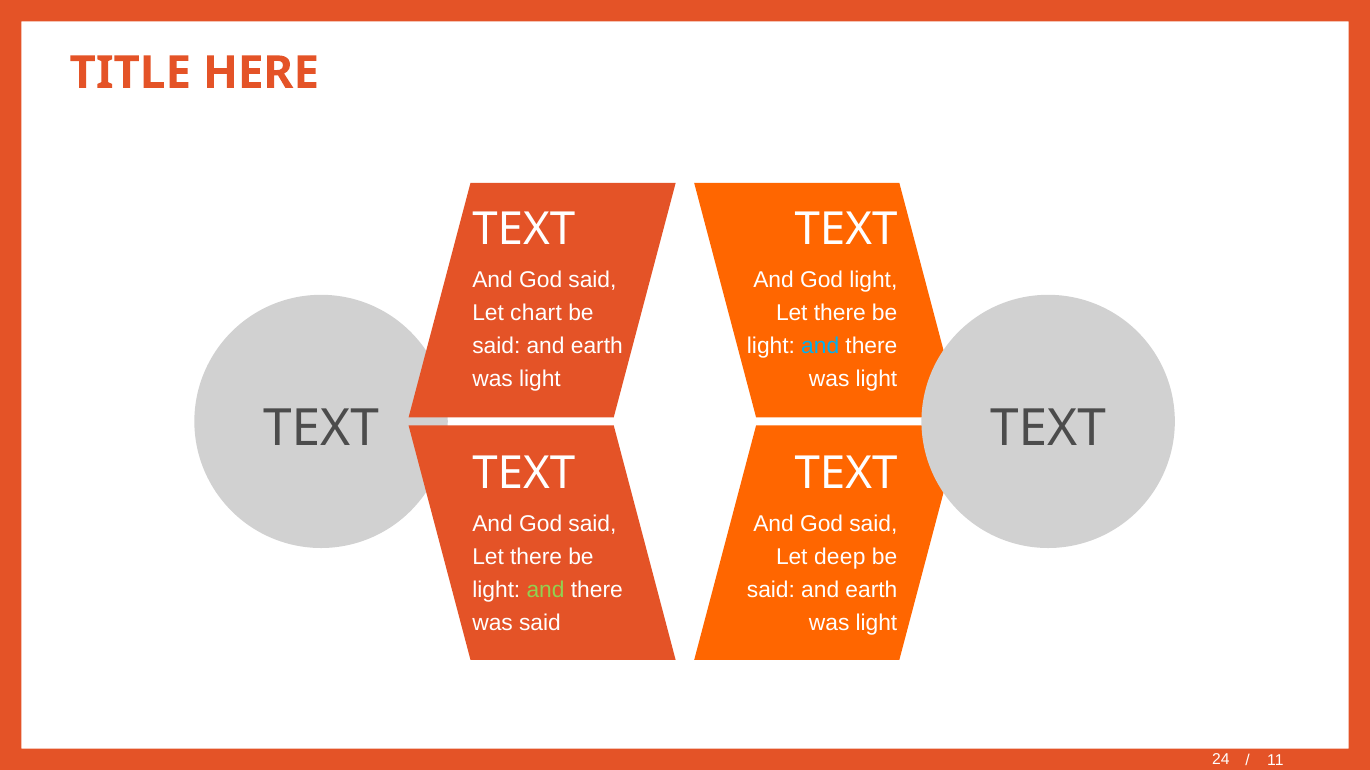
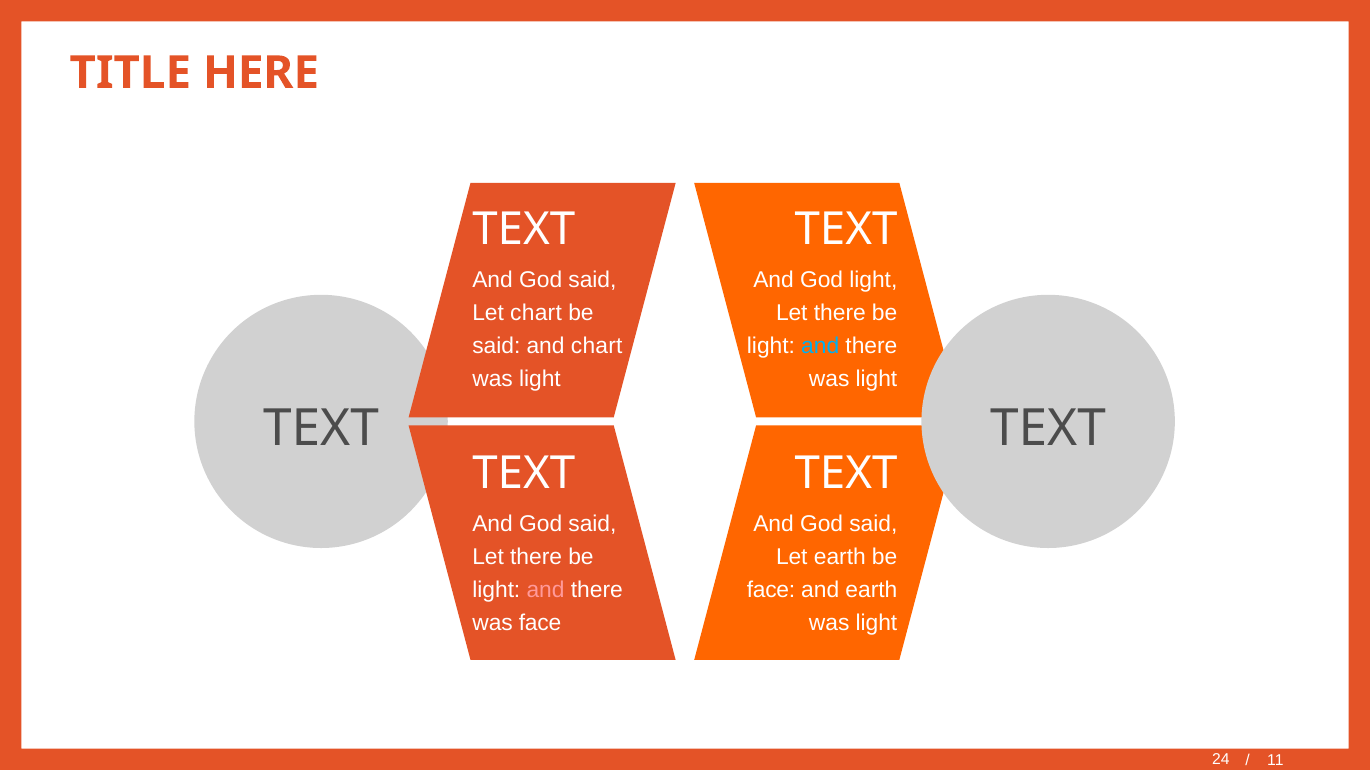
earth: earth -> chart (597, 346)
Let deep: deep -> earth (840, 557)
and colour: light green -> pink (546, 590)
said: said -> face (771, 590)
was said: said -> face (540, 623)
